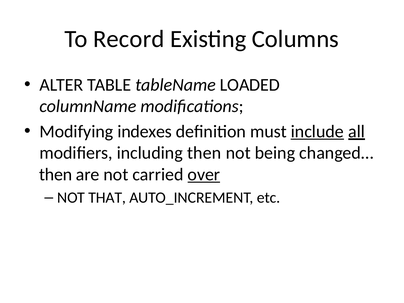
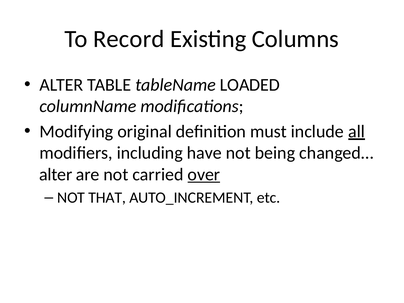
indexes: indexes -> original (145, 131)
include underline: present -> none (317, 131)
including then: then -> have (204, 153)
then: then -> alter (56, 175)
